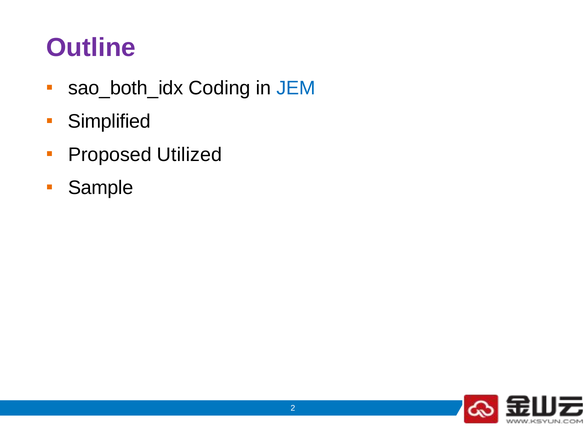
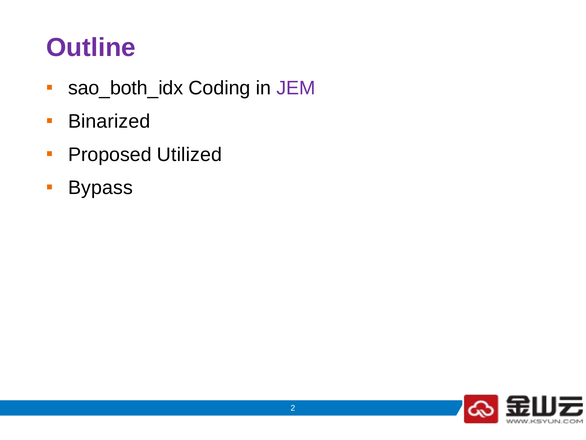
JEM colour: blue -> purple (296, 88)
Simplified: Simplified -> Binarized (109, 121)
Sample: Sample -> Bypass (100, 188)
